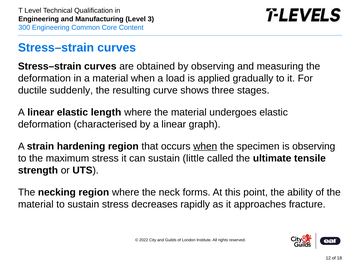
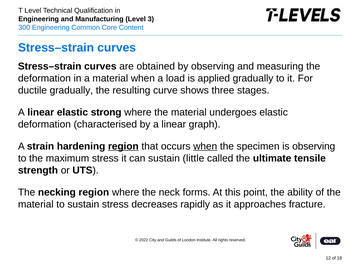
ductile suddenly: suddenly -> gradually (71, 90)
length: length -> strong (106, 112)
region underline: none -> present (123, 146)
